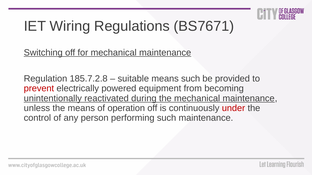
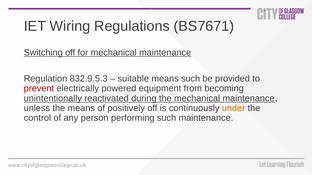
185.7.2.8: 185.7.2.8 -> 832.9.5.3 (89, 79)
operation: operation -> positively (126, 108)
under colour: red -> orange (233, 108)
